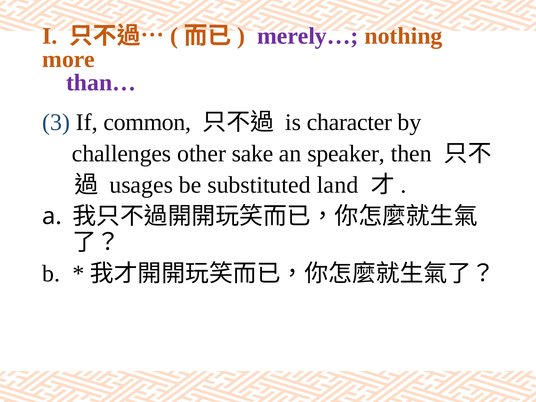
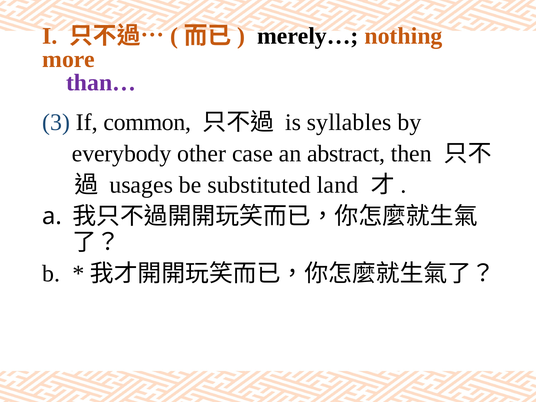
merely… colour: purple -> black (308, 36)
character: character -> syllables (349, 122)
challenges: challenges -> everybody (122, 154)
sake: sake -> case (253, 154)
speaker: speaker -> abstract (346, 154)
